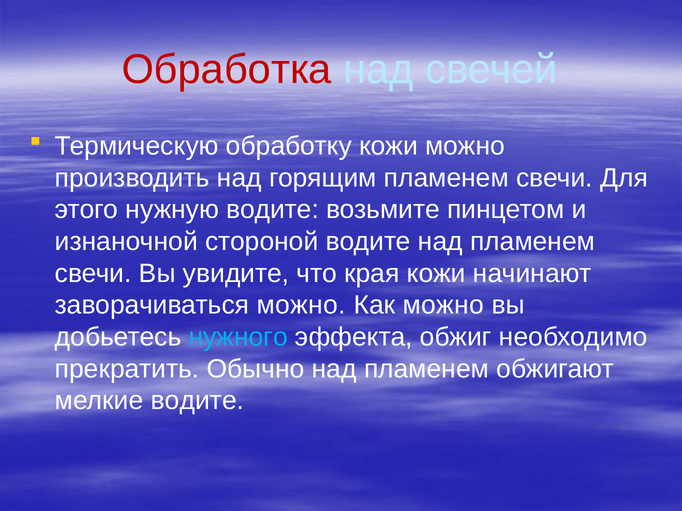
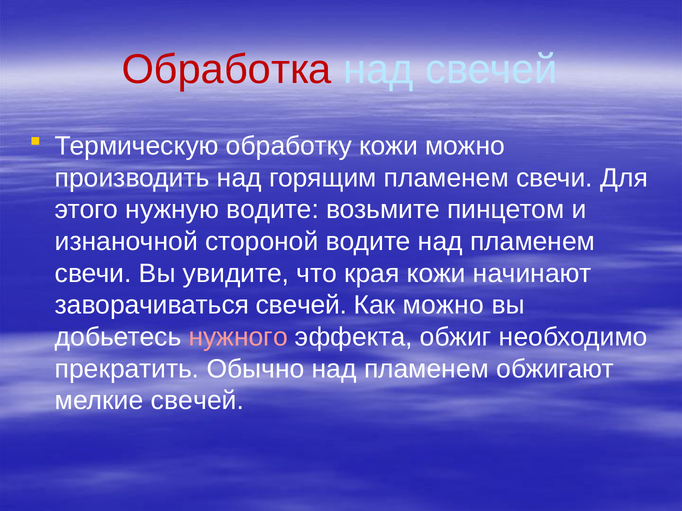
заворачиваться можно: можно -> свечей (301, 305)
нужного colour: light blue -> pink (238, 337)
мелкие водите: водите -> свечей (197, 401)
